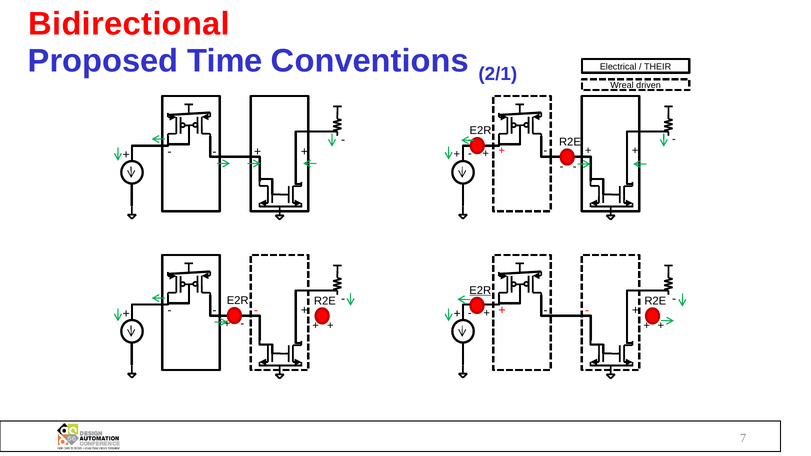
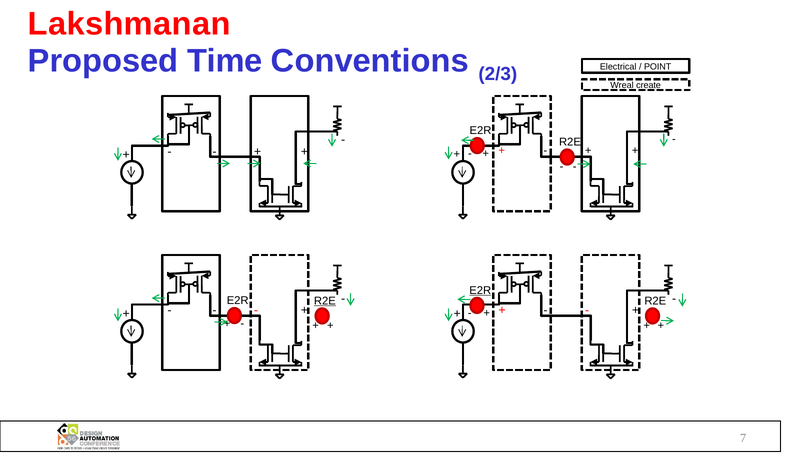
Bidirectional: Bidirectional -> Lakshmanan (129, 24)
2/1: 2/1 -> 2/3 (498, 74)
THEIR: THEIR -> POINT (658, 67)
driven: driven -> create (649, 85)
R2E underline: none -> present (325, 301)
